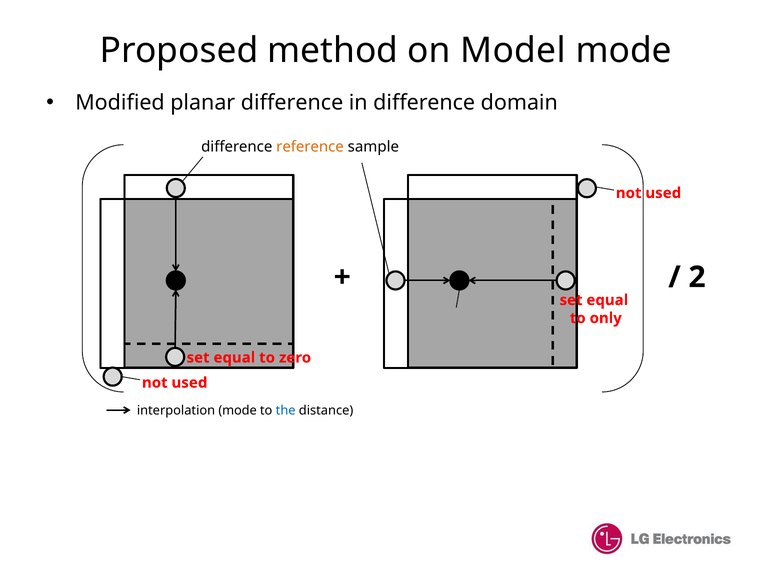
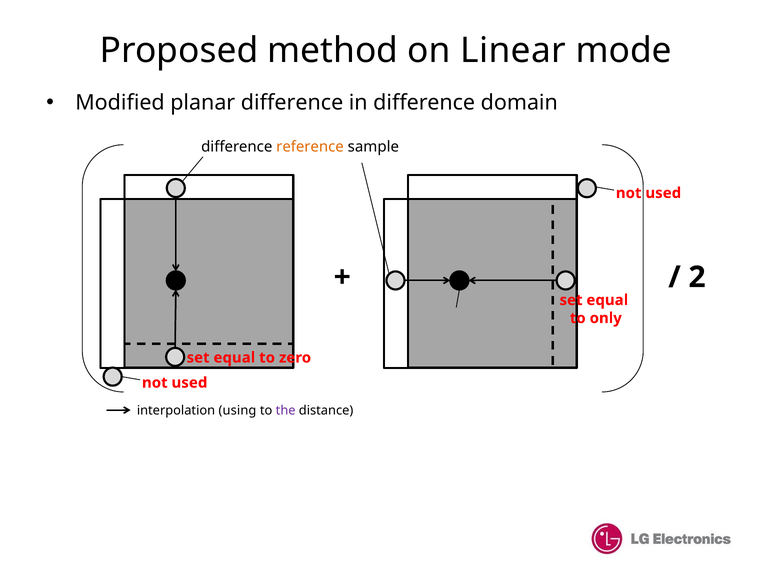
Model: Model -> Linear (513, 51)
interpolation mode: mode -> using (237, 410)
the colour: blue -> purple (286, 410)
